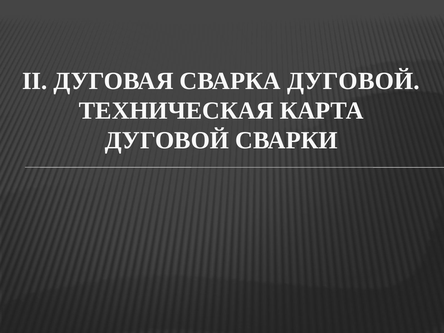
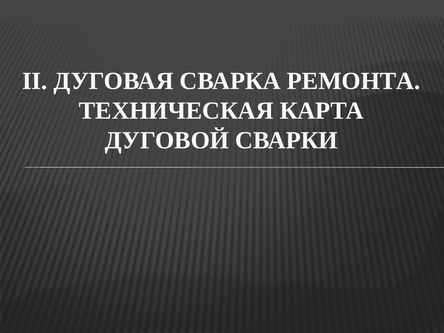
СВАРКА ДУГОВОЙ: ДУГОВОЙ -> РЕМОНТА (354, 81)
